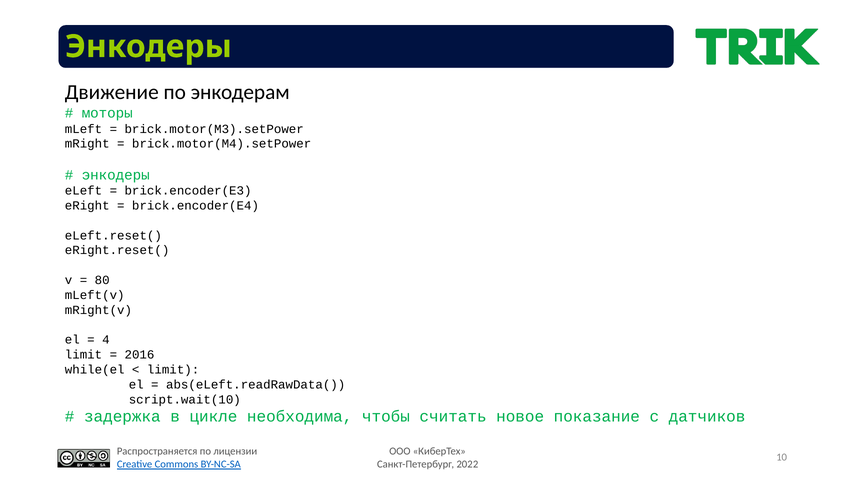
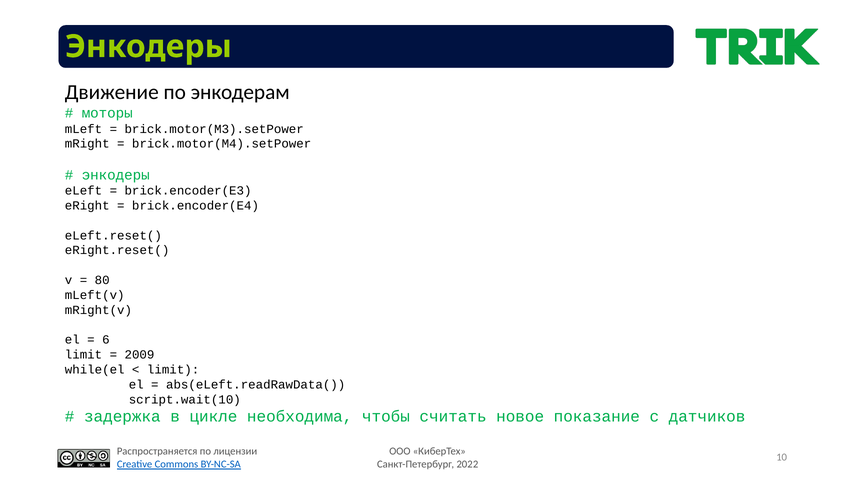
4: 4 -> 6 (106, 340)
2016: 2016 -> 2009 (139, 355)
